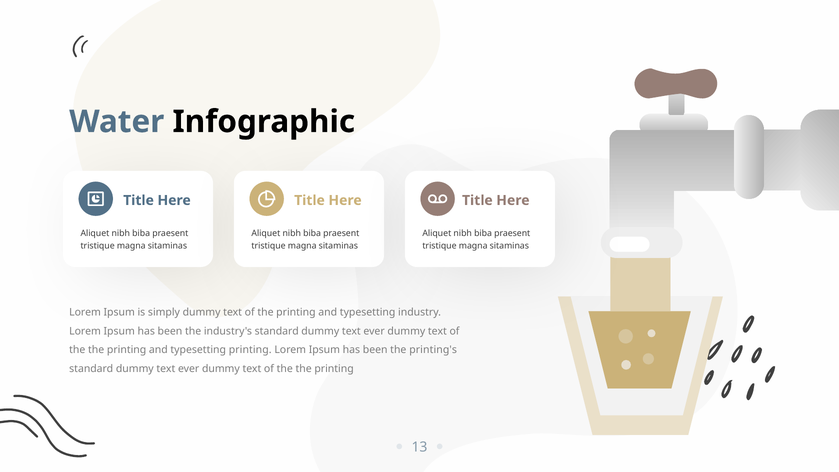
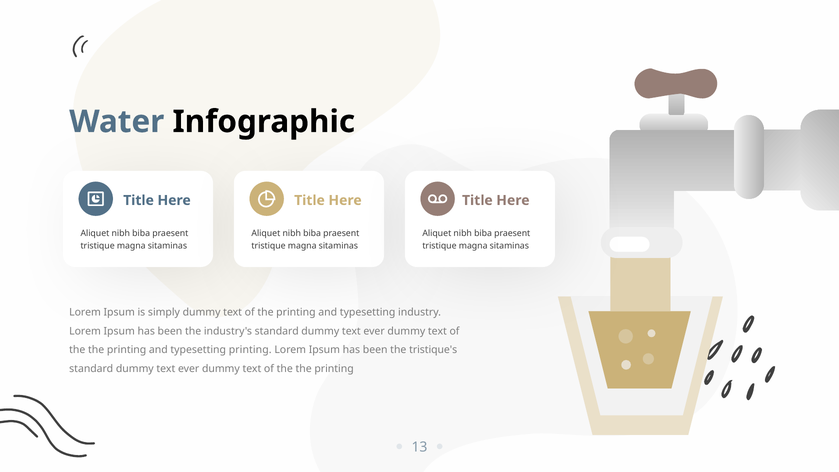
printing's: printing's -> tristique's (433, 350)
